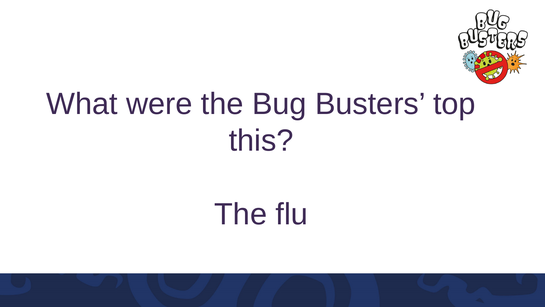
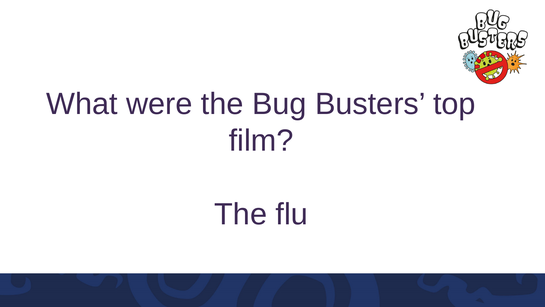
this: this -> film (261, 141)
